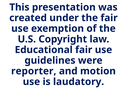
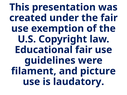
reporter: reporter -> filament (34, 71)
motion: motion -> picture (98, 71)
